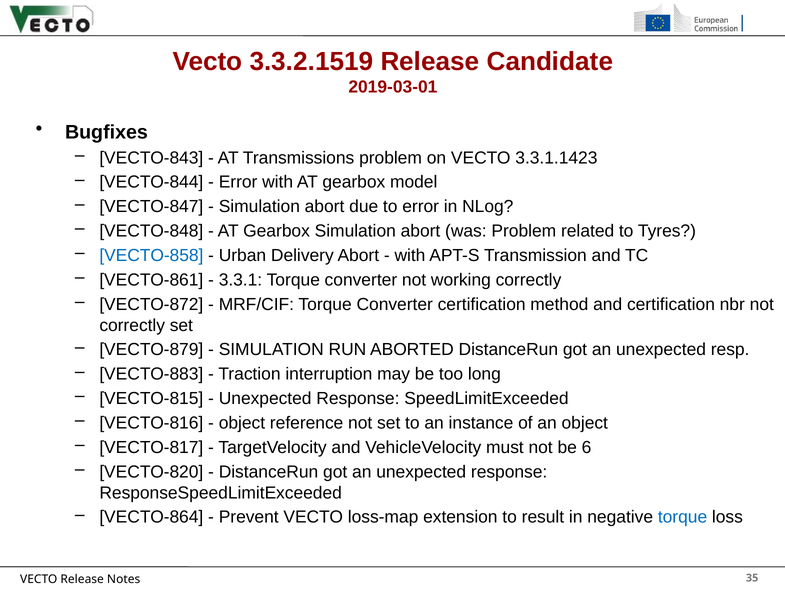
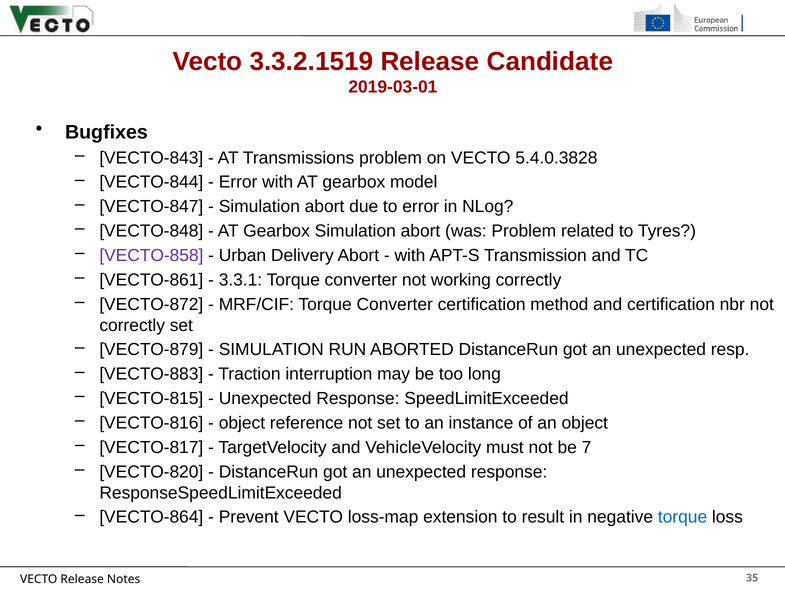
3.3.1.1423: 3.3.1.1423 -> 5.4.0.3828 (556, 158)
VECTO-858 colour: blue -> purple (151, 255)
6: 6 -> 7 (587, 447)
